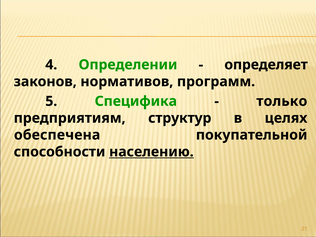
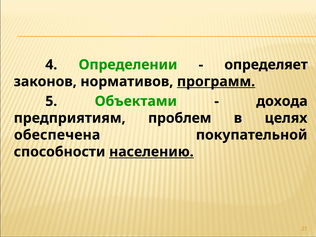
программ underline: none -> present (216, 82)
Специфика: Специфика -> Объектами (136, 101)
только: только -> дохода (282, 101)
структур: структур -> проблем (180, 118)
